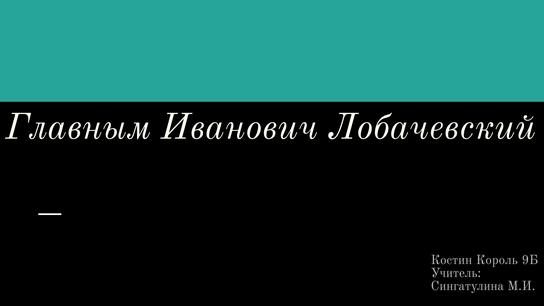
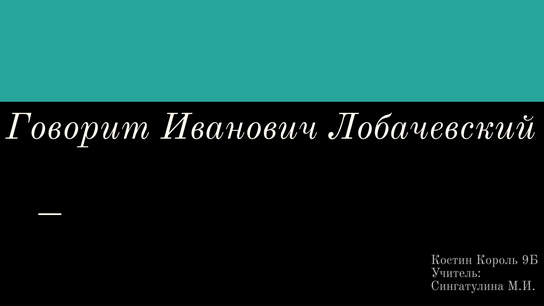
Главным: Главным -> Говорит (78, 127)
